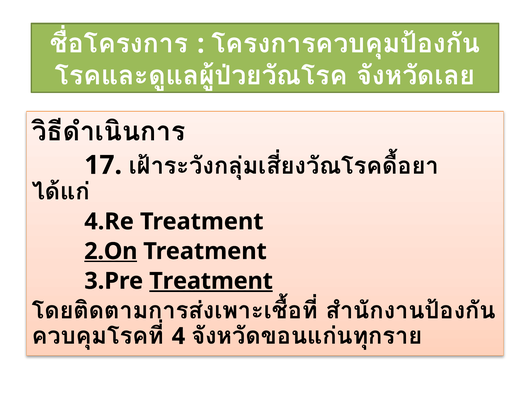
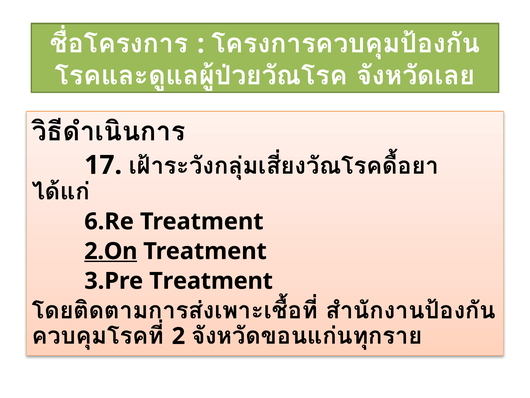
4.Re: 4.Re -> 6.Re (109, 221)
Treatment underline: present -> none (211, 281)
4: 4 -> 2 (178, 336)
